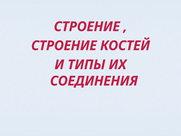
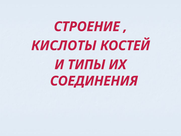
СТРОЕНИЕ: СТРОЕНИЕ -> КИСЛОТЫ (64, 46)
